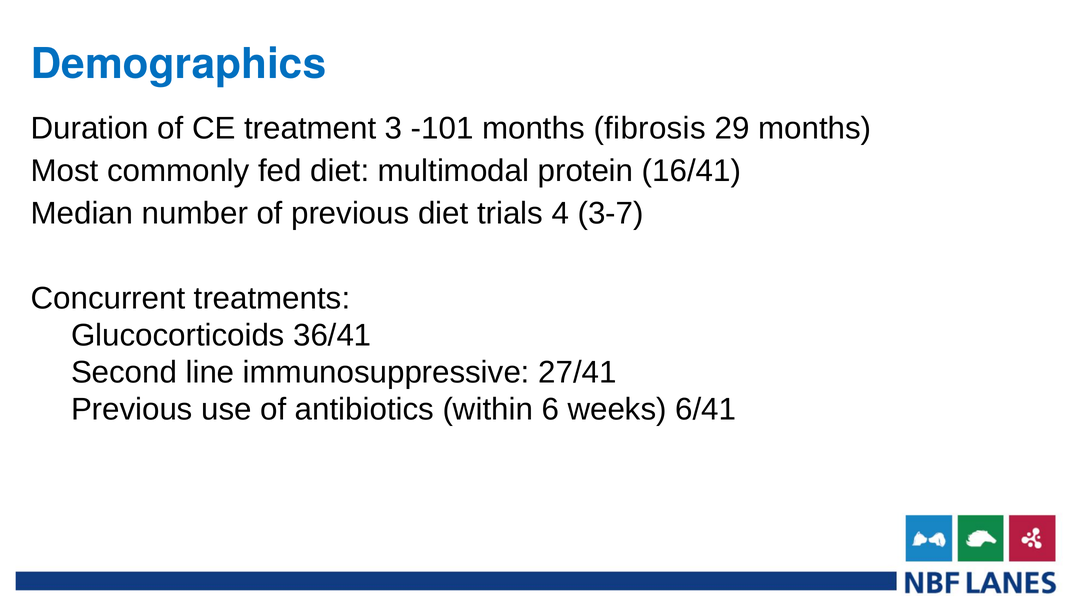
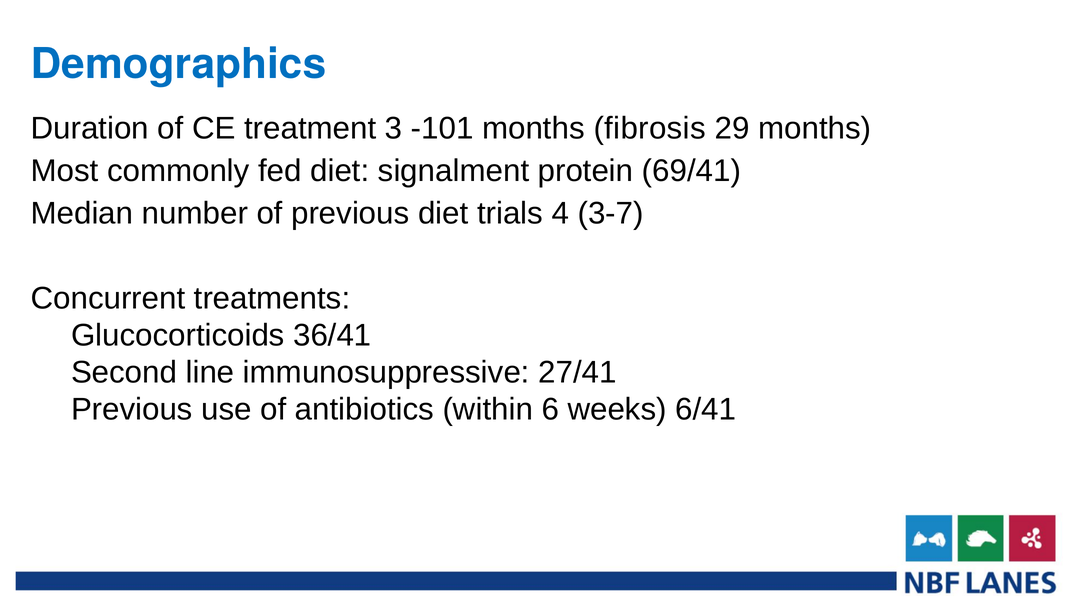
multimodal: multimodal -> signalment (454, 171)
16/41: 16/41 -> 69/41 (692, 171)
